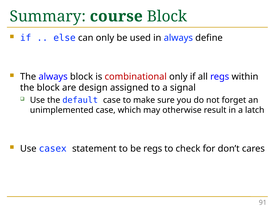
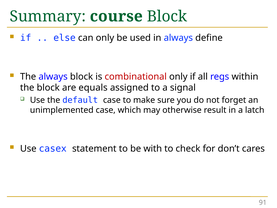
design: design -> equals (93, 88)
be regs: regs -> with (153, 148)
